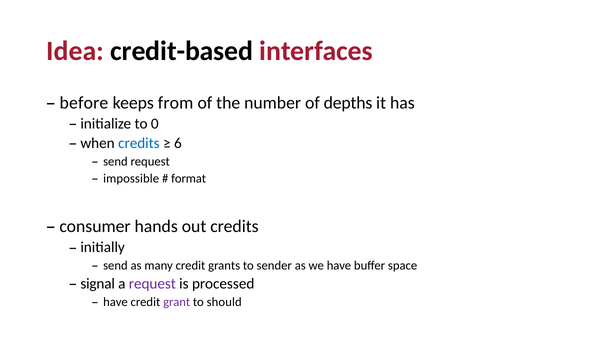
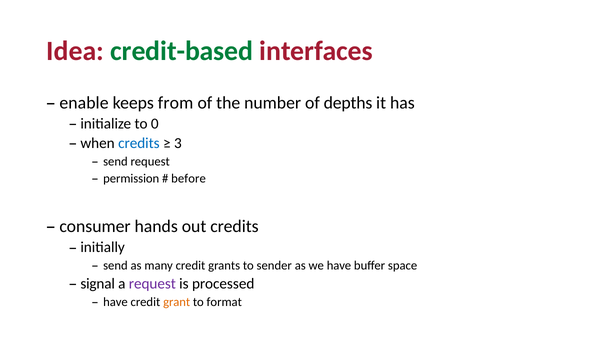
credit-based colour: black -> green (182, 51)
before: before -> enable (84, 103)
6: 6 -> 3 (178, 143)
impossible: impossible -> permission (131, 178)
format: format -> before (189, 178)
grant colour: purple -> orange (177, 302)
should: should -> format (224, 302)
